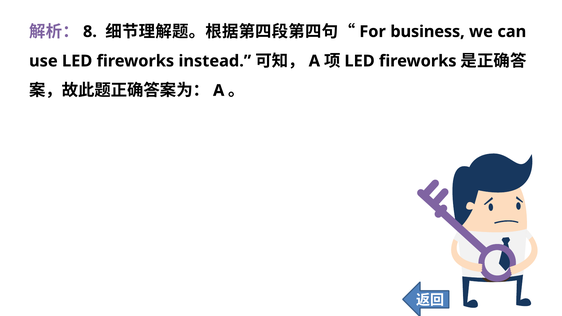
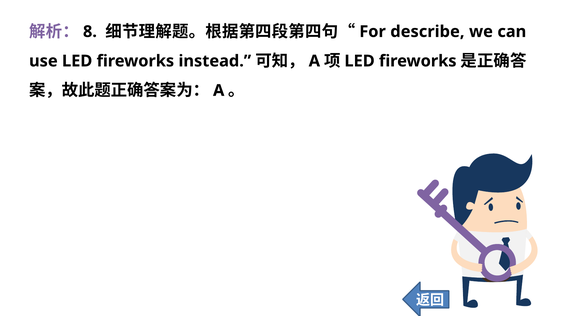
business: business -> describe (427, 32)
